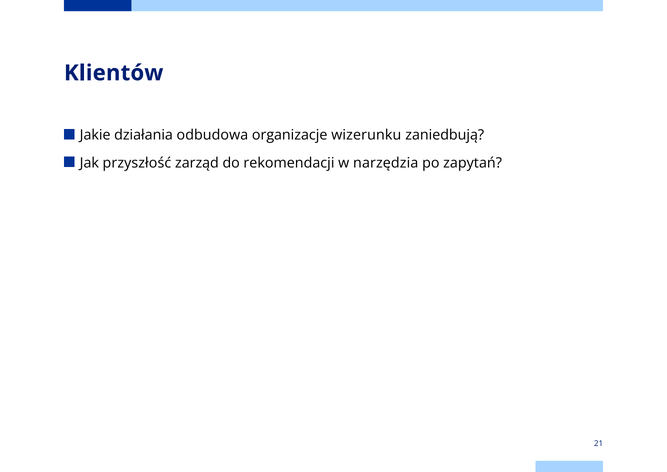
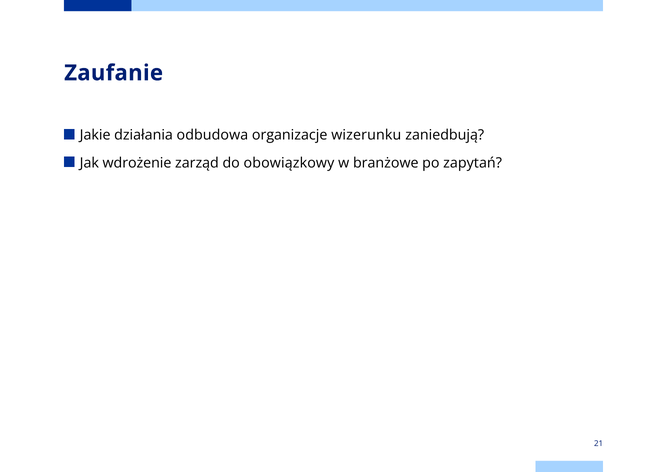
Klientów: Klientów -> Zaufanie (114, 73)
przyszłość: przyszłość -> wdrożenie (137, 163)
rekomendacji: rekomendacji -> obowiązkowy (289, 163)
narzędzia: narzędzia -> branżowe (386, 163)
